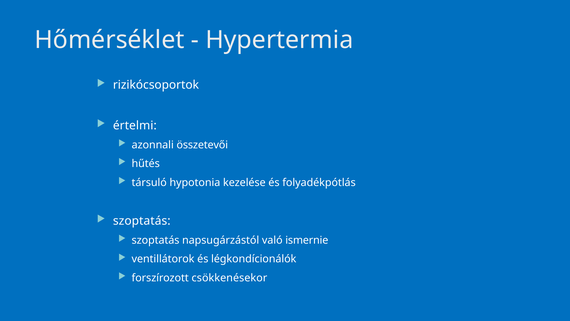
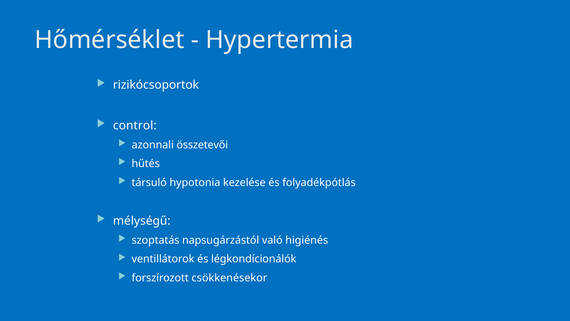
értelmi: értelmi -> control (135, 125)
szoptatás: szoptatás -> mélységű (142, 221)
ismernie: ismernie -> higiénés (307, 240)
